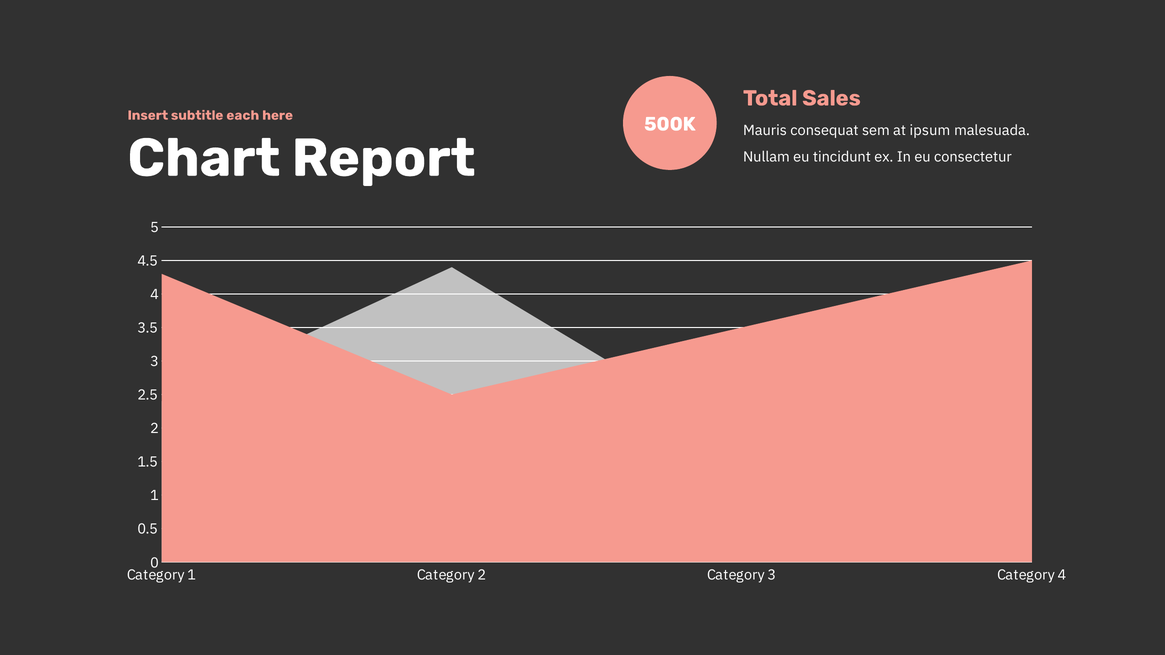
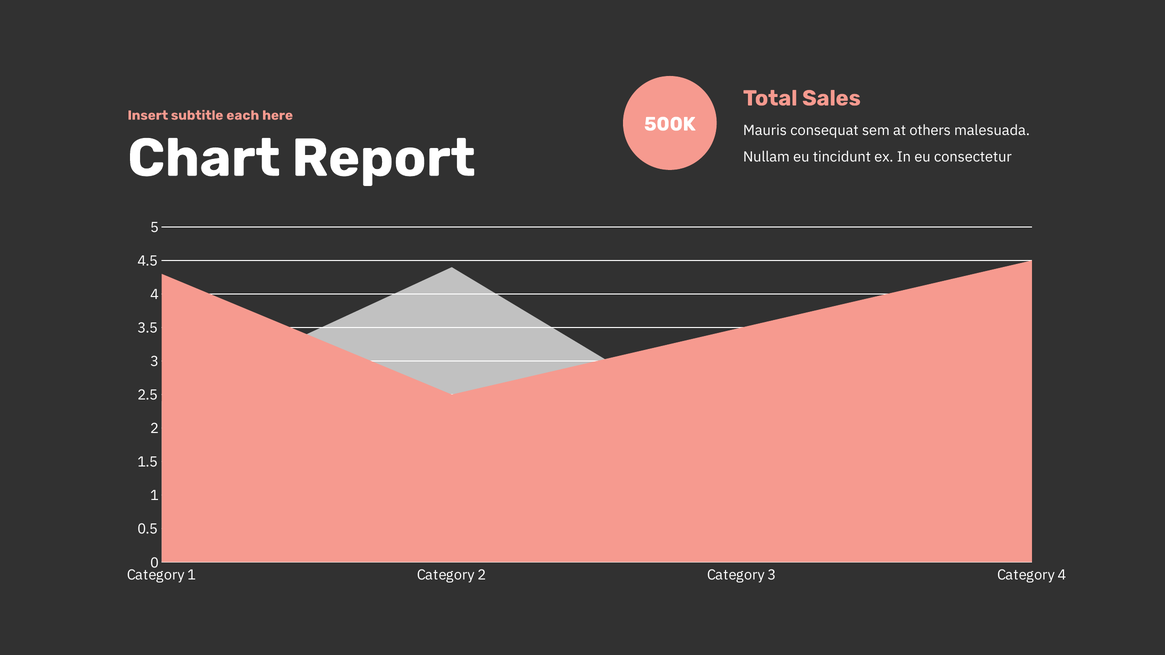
ipsum: ipsum -> others (930, 131)
